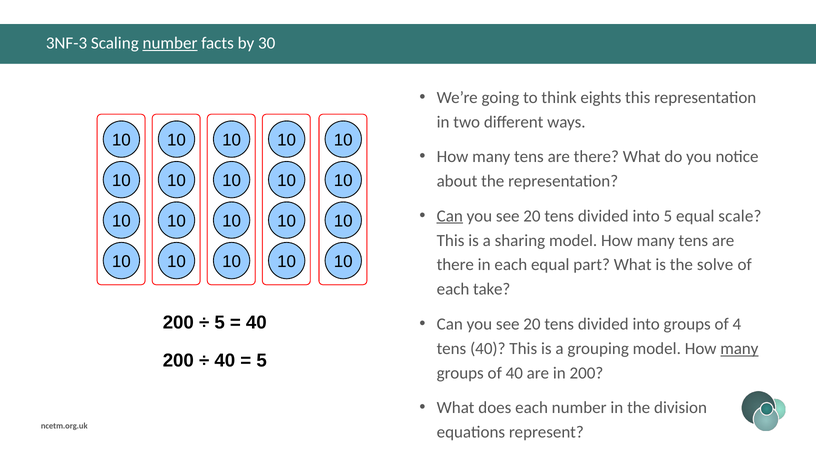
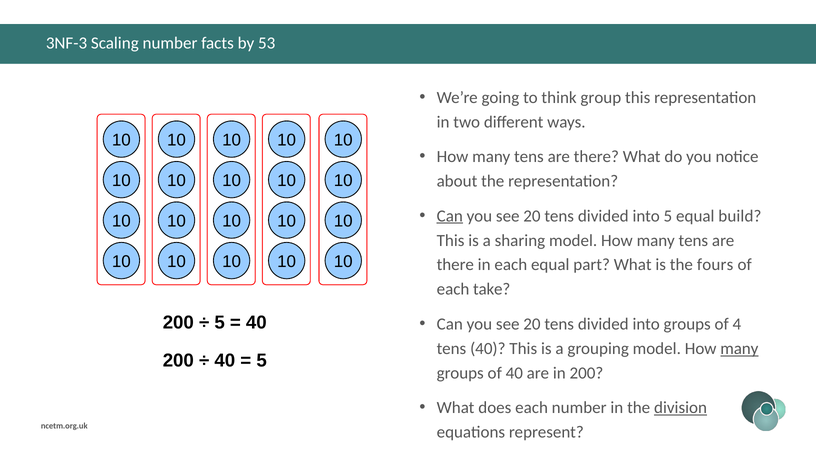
number underline: present -> none (170, 43)
30: 30 -> 53 (267, 43)
eights: eights -> group (601, 98)
scale: scale -> build (740, 216)
solve: solve -> fours (715, 265)
division underline: none -> present (681, 408)
